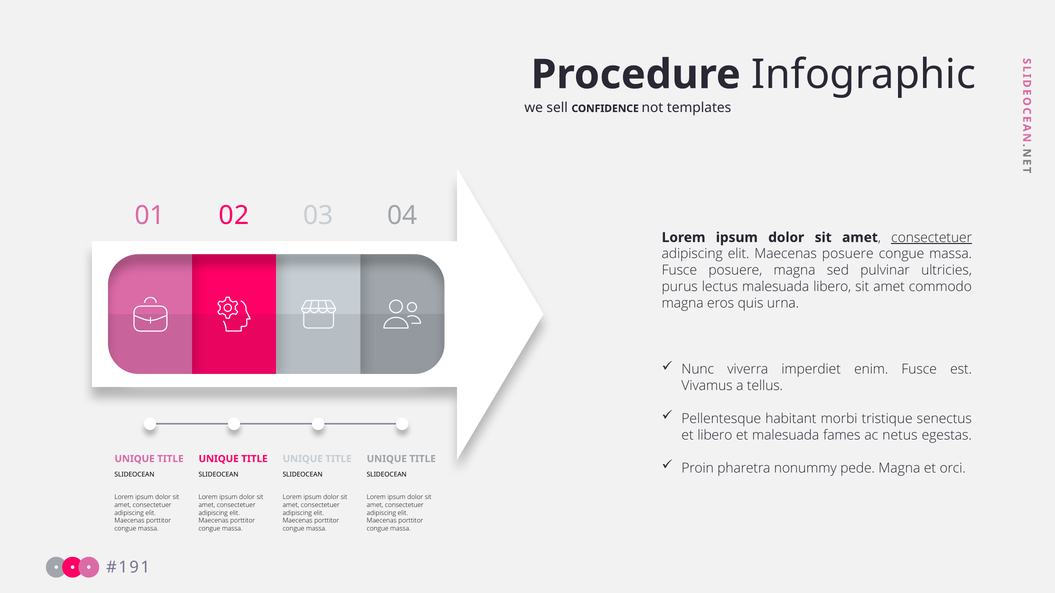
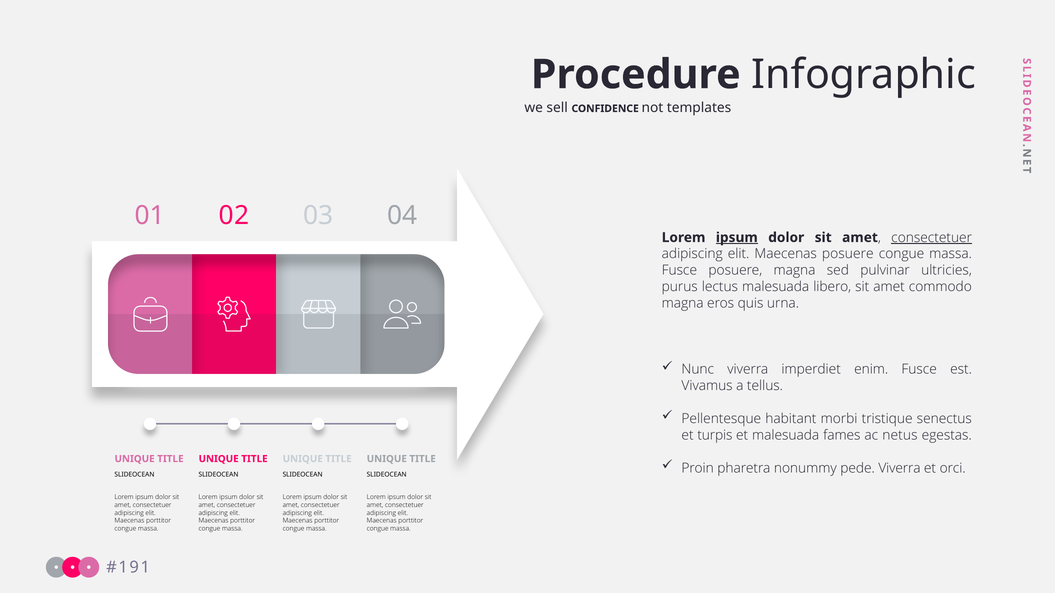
ipsum underline: none -> present (737, 238)
et libero: libero -> turpis (715, 435)
pede Magna: Magna -> Viverra (899, 468)
